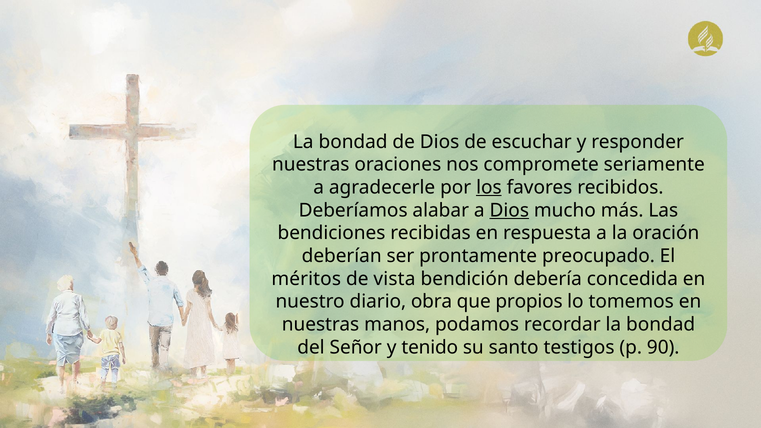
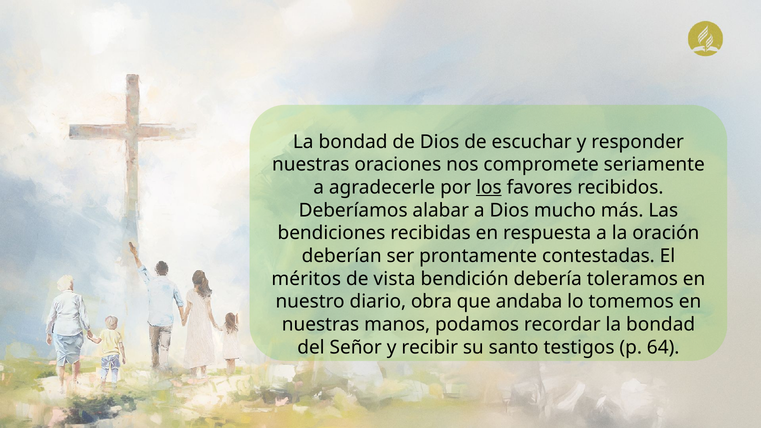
Dios underline: present -> none (509, 210)
preocupado: preocupado -> contestadas (598, 256)
concedida: concedida -> toleramos (632, 279)
propios: propios -> andaba (529, 302)
tenido: tenido -> recibir (430, 347)
90: 90 -> 64 (663, 347)
